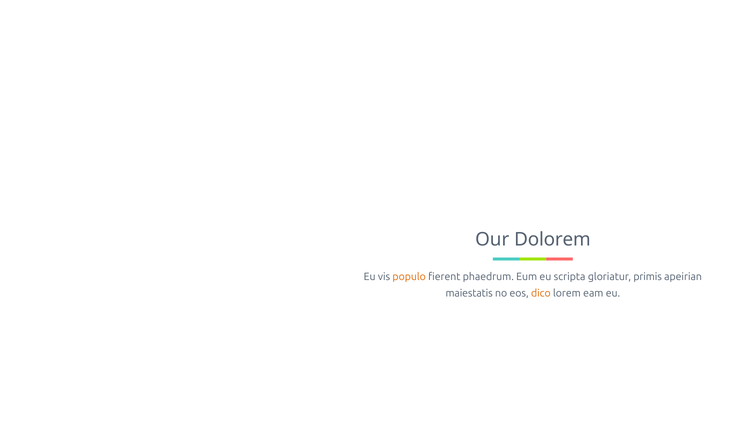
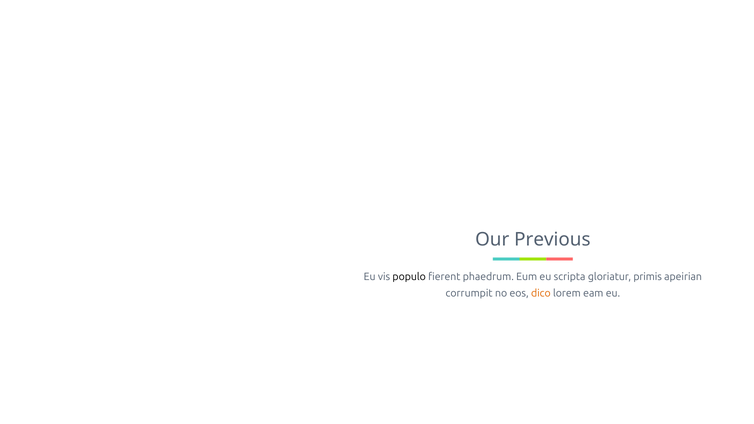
Dolorem: Dolorem -> Previous (552, 240)
populo colour: orange -> black (409, 277)
maiestatis: maiestatis -> corrumpit (469, 293)
